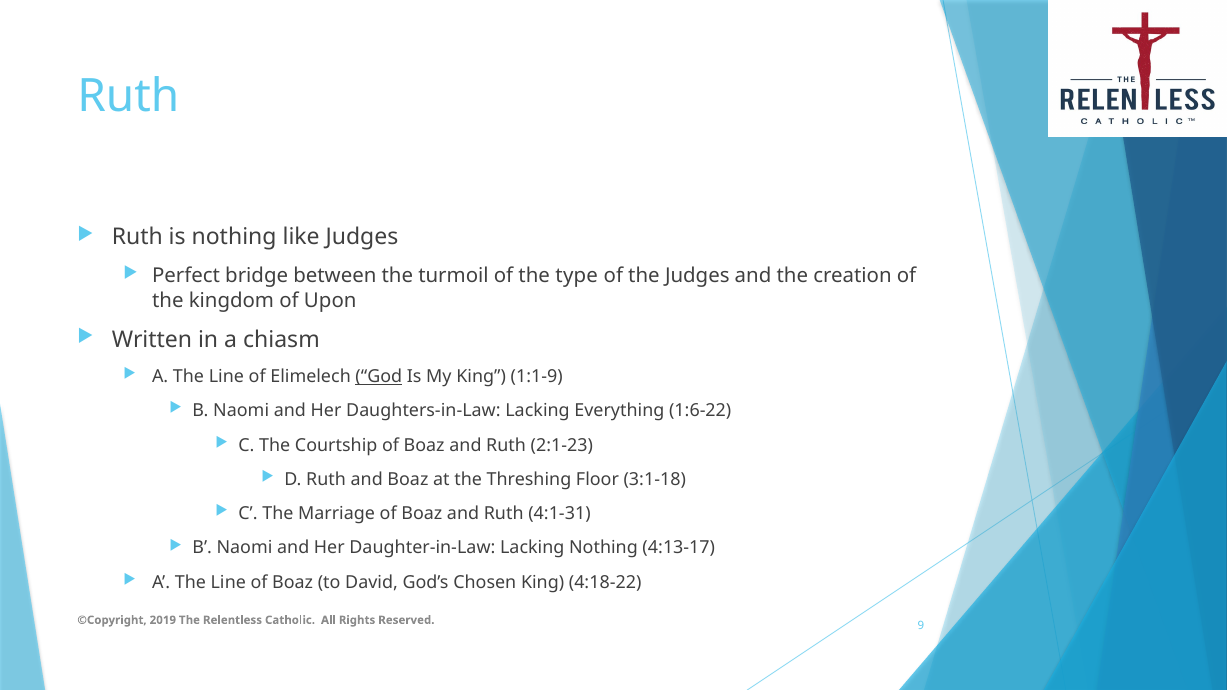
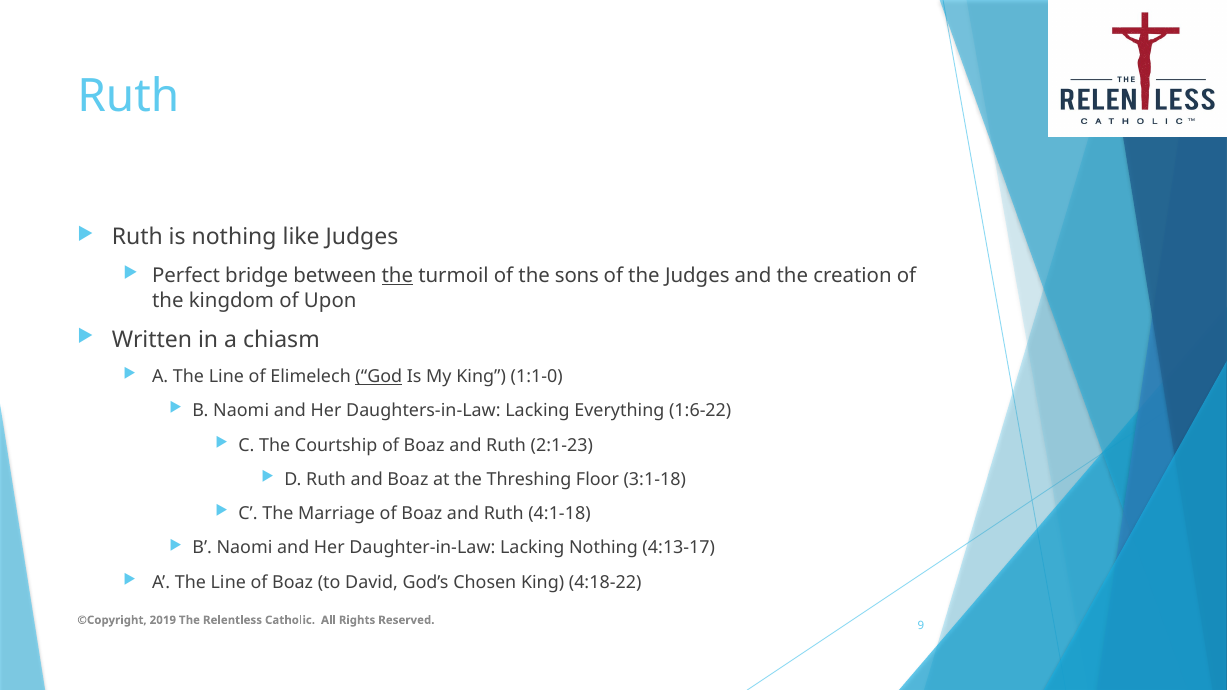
the underline: none -> present (397, 276)
type: type -> sons (577, 276)
1:1-9: 1:1-9 -> 1:1-0 (537, 377)
4:1-31: 4:1-31 -> 4:1-18 (559, 514)
